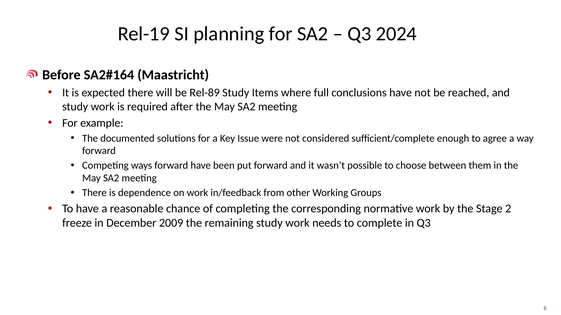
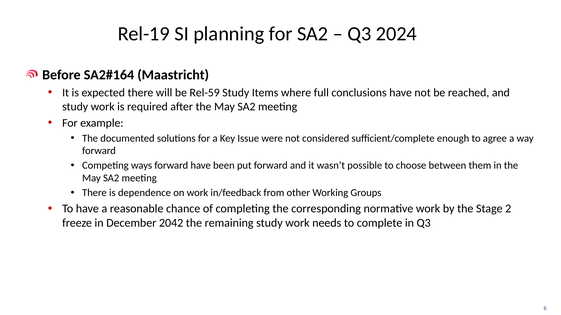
Rel-89: Rel-89 -> Rel-59 (205, 93)
2009: 2009 -> 2042 (171, 223)
